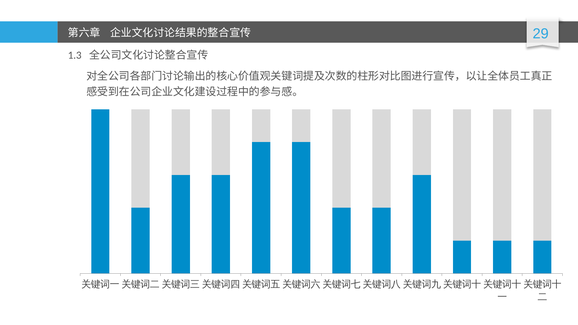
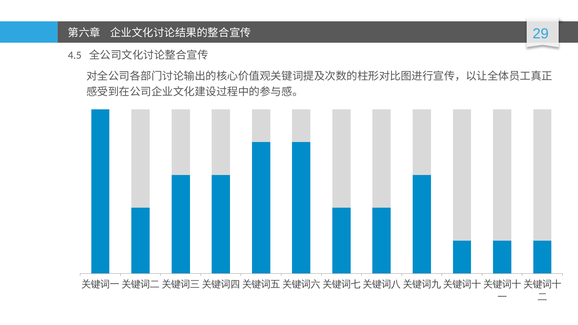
1.3: 1.3 -> 4.5 (75, 55)
